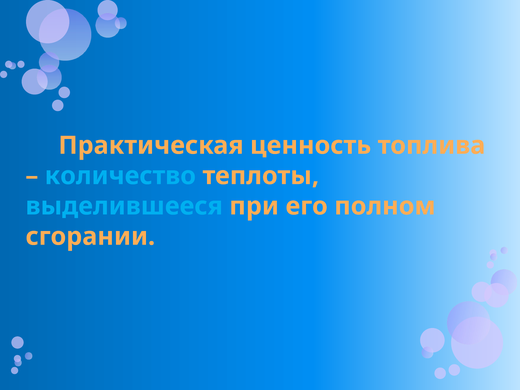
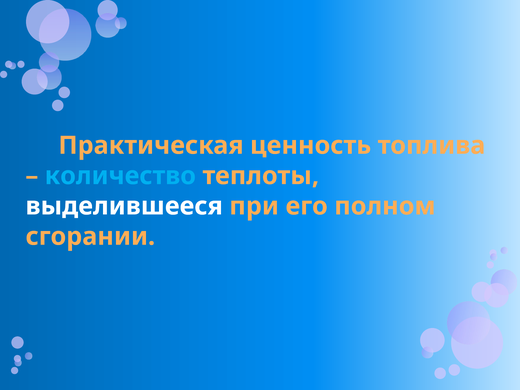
выделившееся colour: light blue -> white (124, 206)
